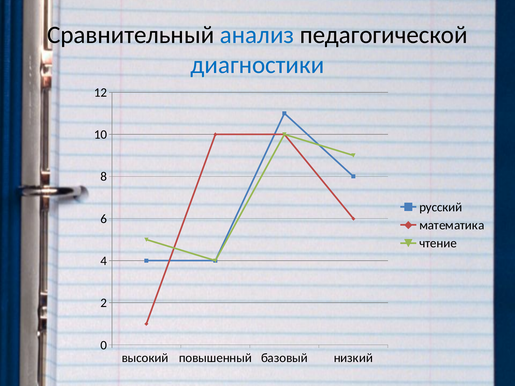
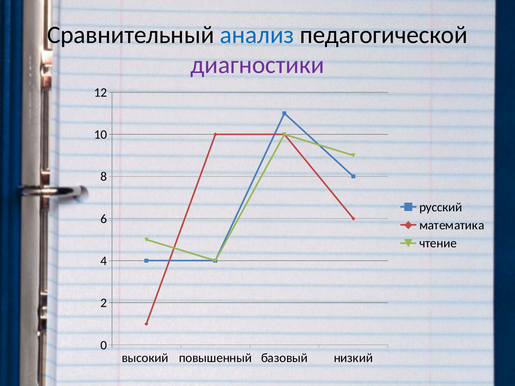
диагностики colour: blue -> purple (257, 65)
